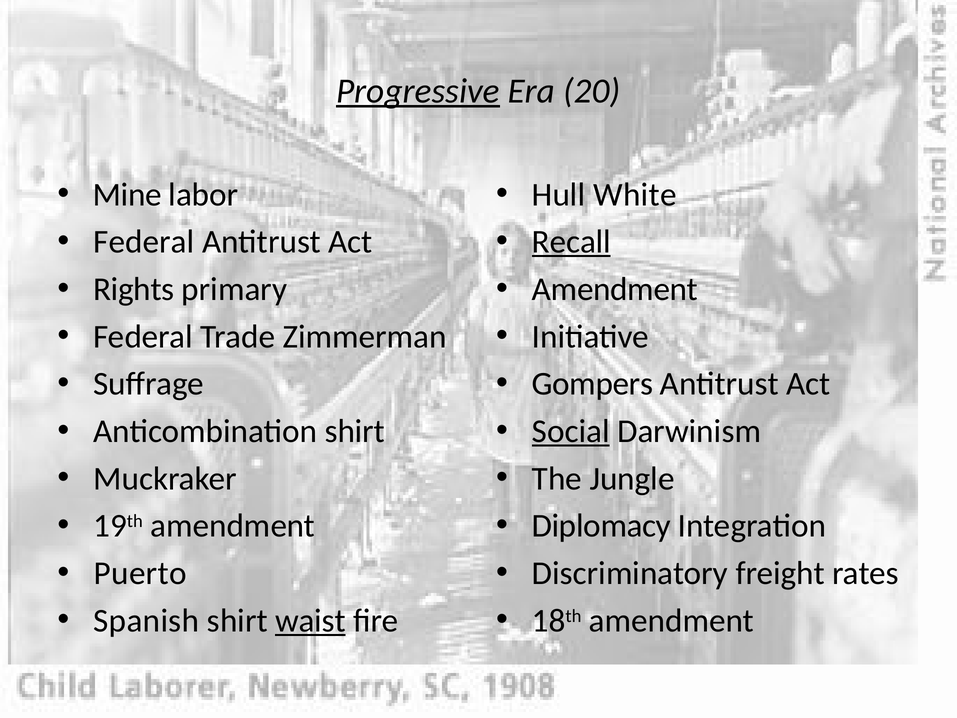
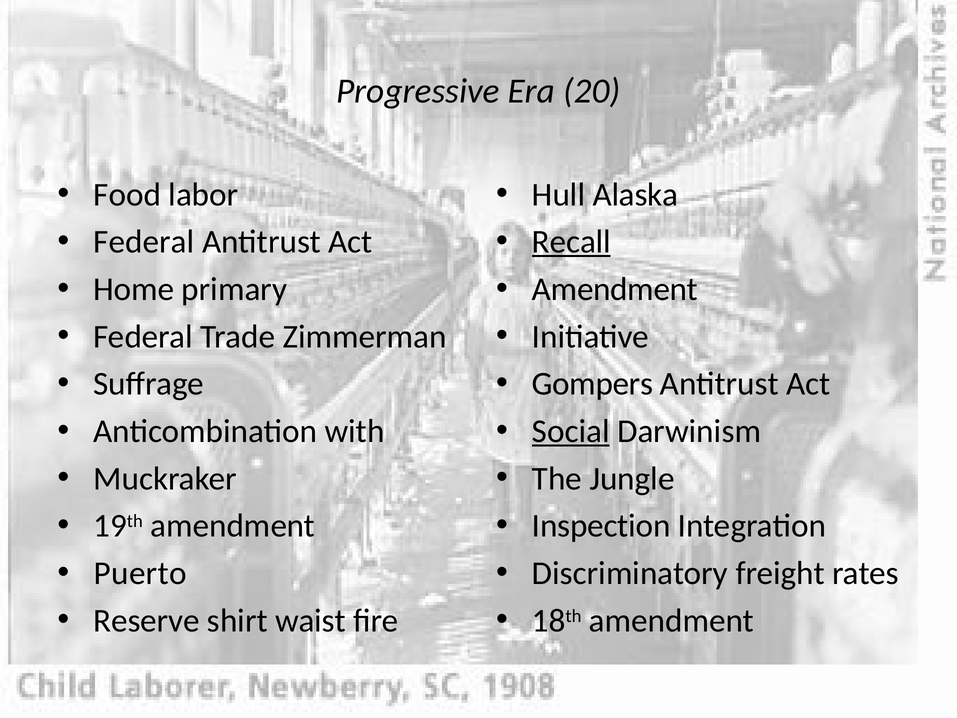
Progressive underline: present -> none (418, 91)
Mine: Mine -> Food (127, 195)
White: White -> Alaska (635, 195)
Rights: Rights -> Home (134, 289)
Anticombination shirt: shirt -> with (355, 431)
Diplomacy: Diplomacy -> Inspection (601, 526)
Spanish: Spanish -> Reserve (146, 620)
waist underline: present -> none (311, 620)
